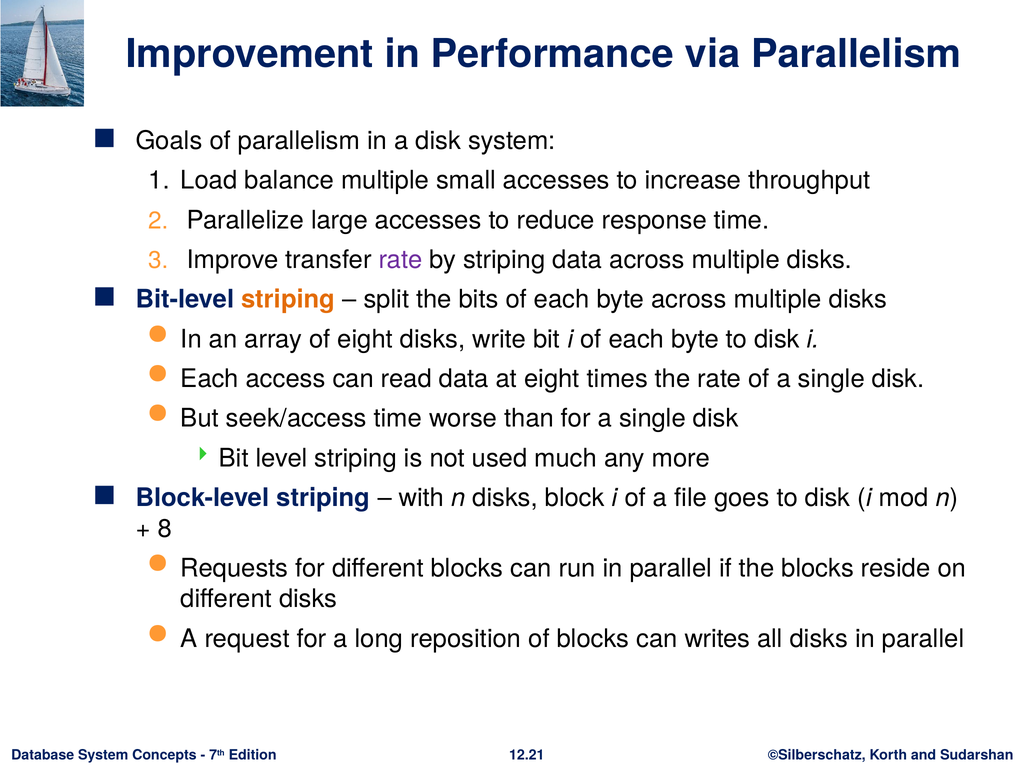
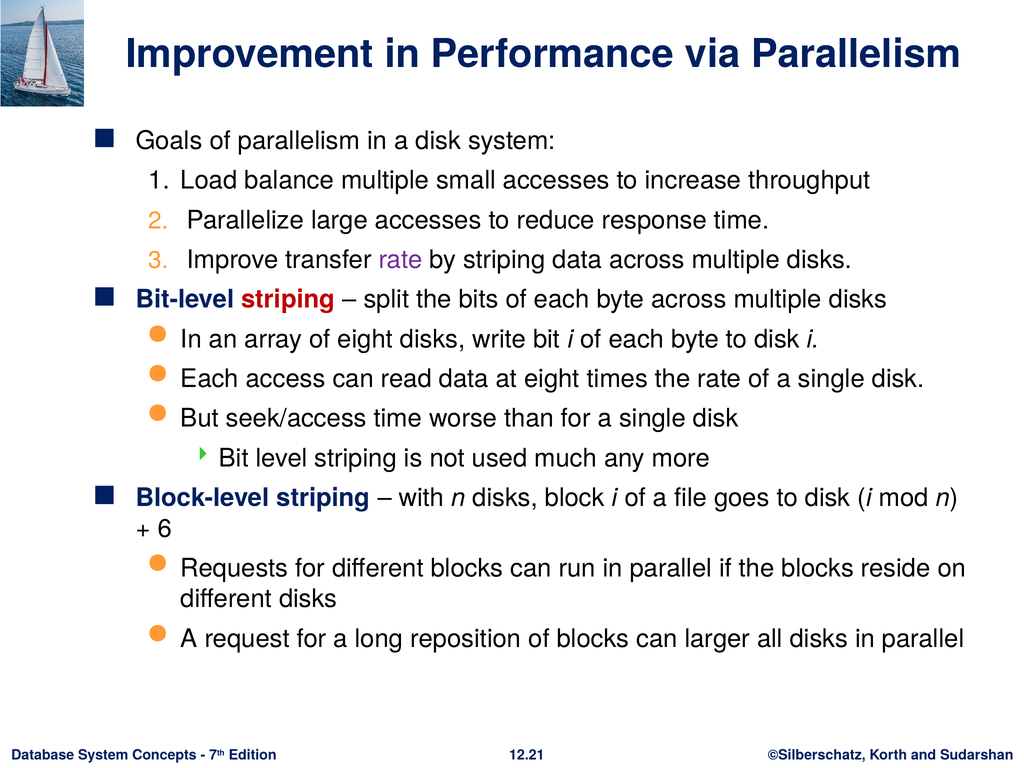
striping colour: orange -> red (288, 300)
8: 8 -> 6 (165, 529)
writes: writes -> larger (717, 639)
